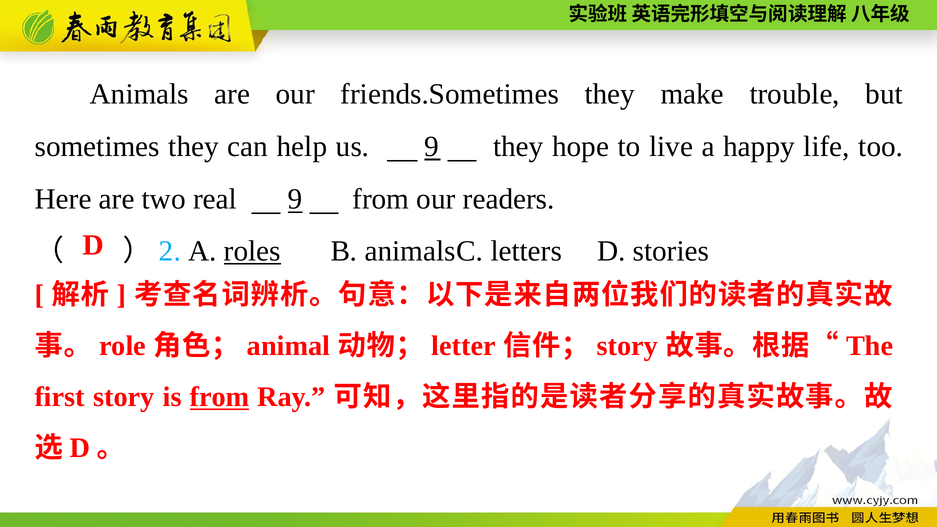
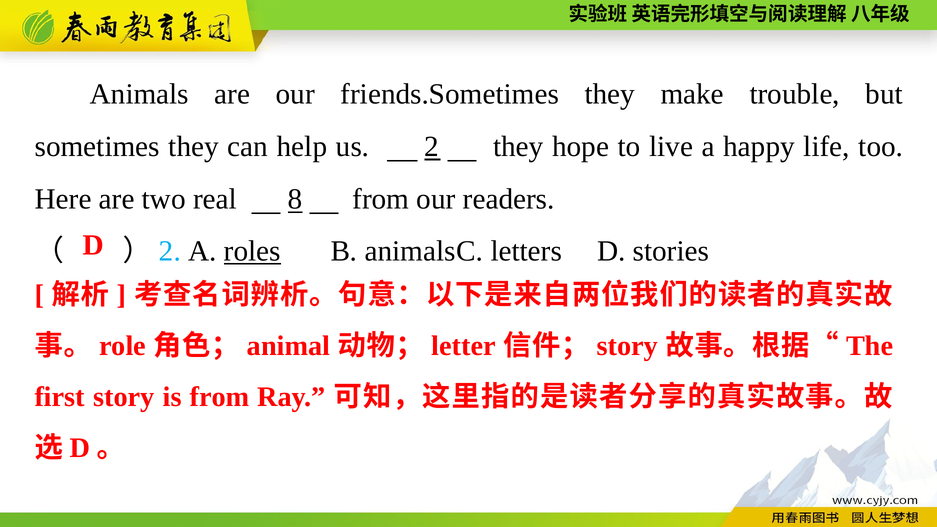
us 9: 9 -> 2 (432, 147)
real 9: 9 -> 8 (295, 199)
from underline: present -> none (219, 397)
